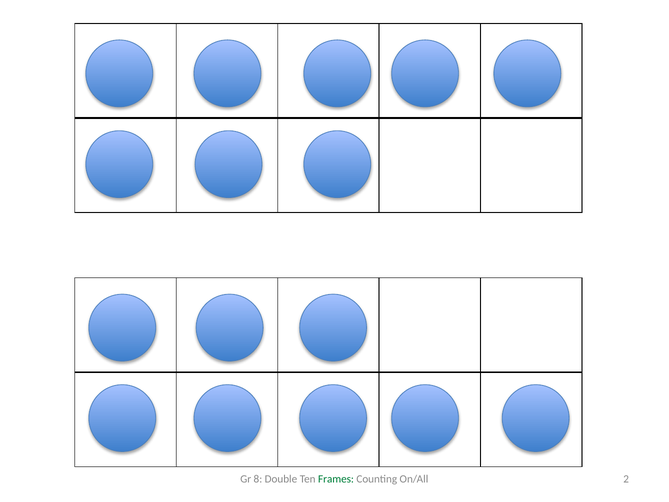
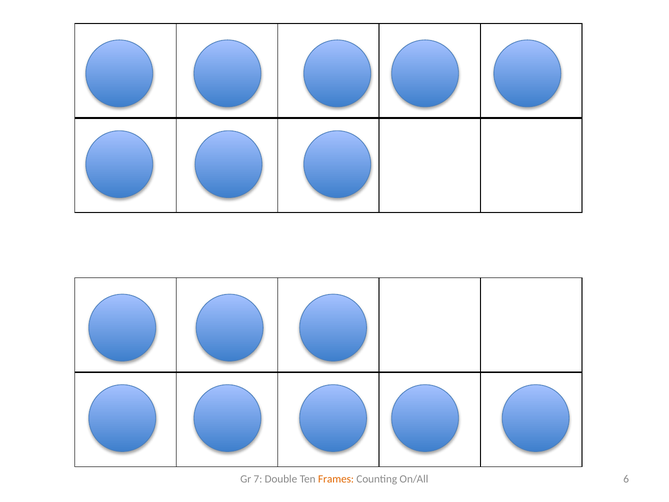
8: 8 -> 7 (258, 479)
Frames colour: green -> orange (336, 479)
2: 2 -> 6 (626, 479)
